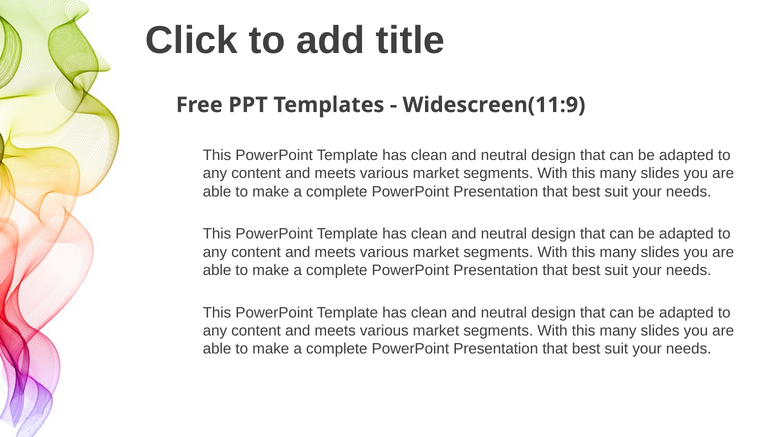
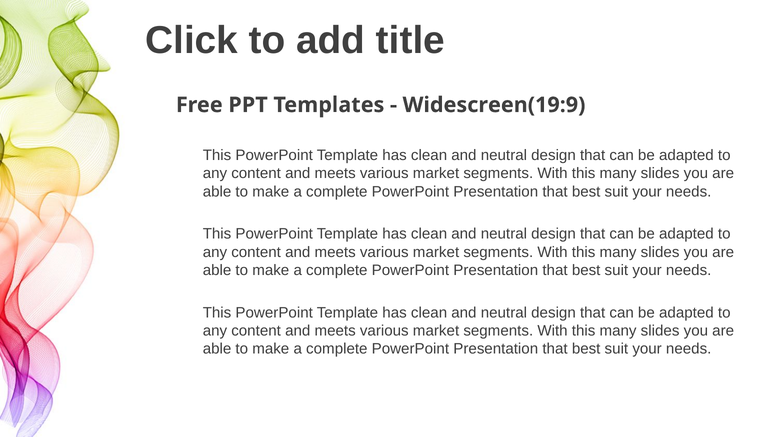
Widescreen(11:9: Widescreen(11:9 -> Widescreen(19:9 (494, 105)
